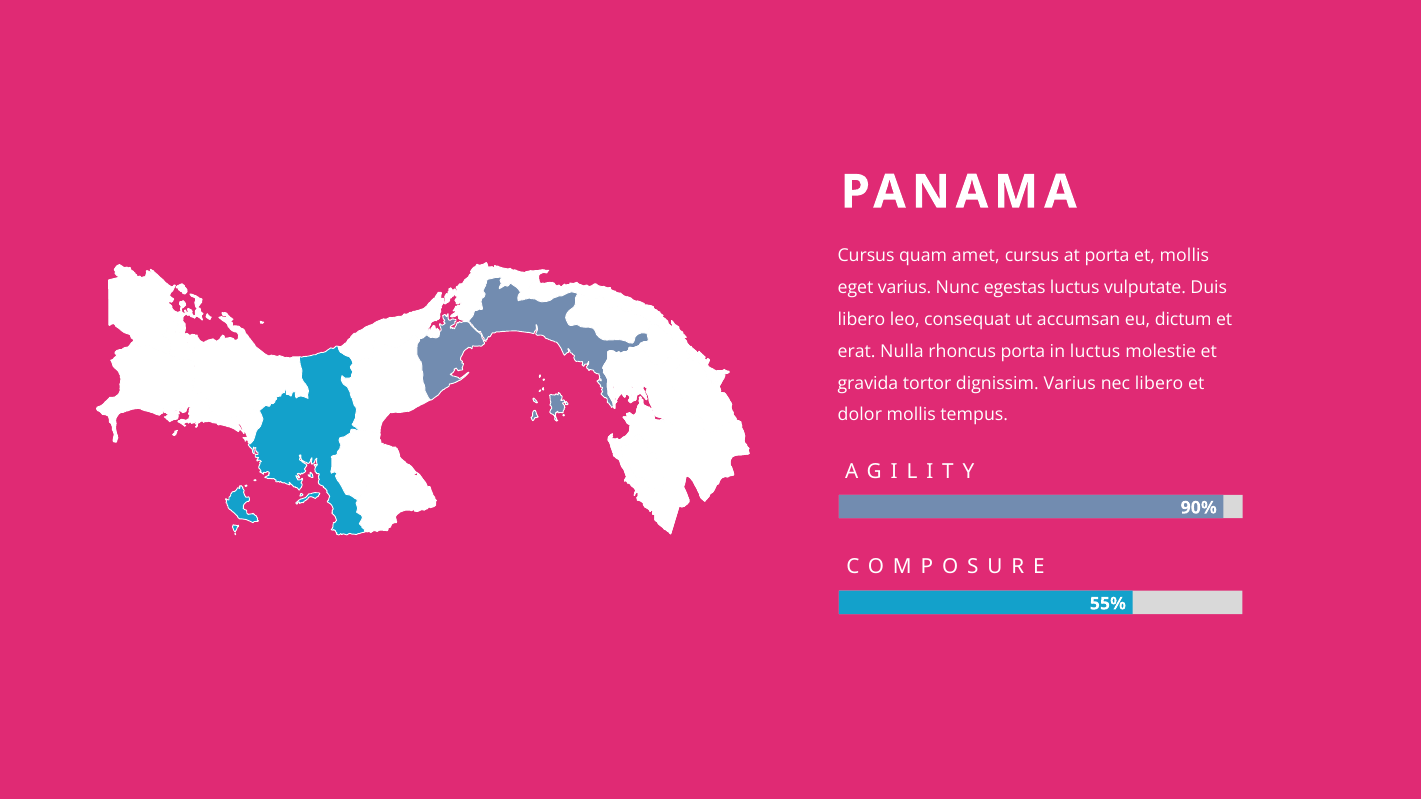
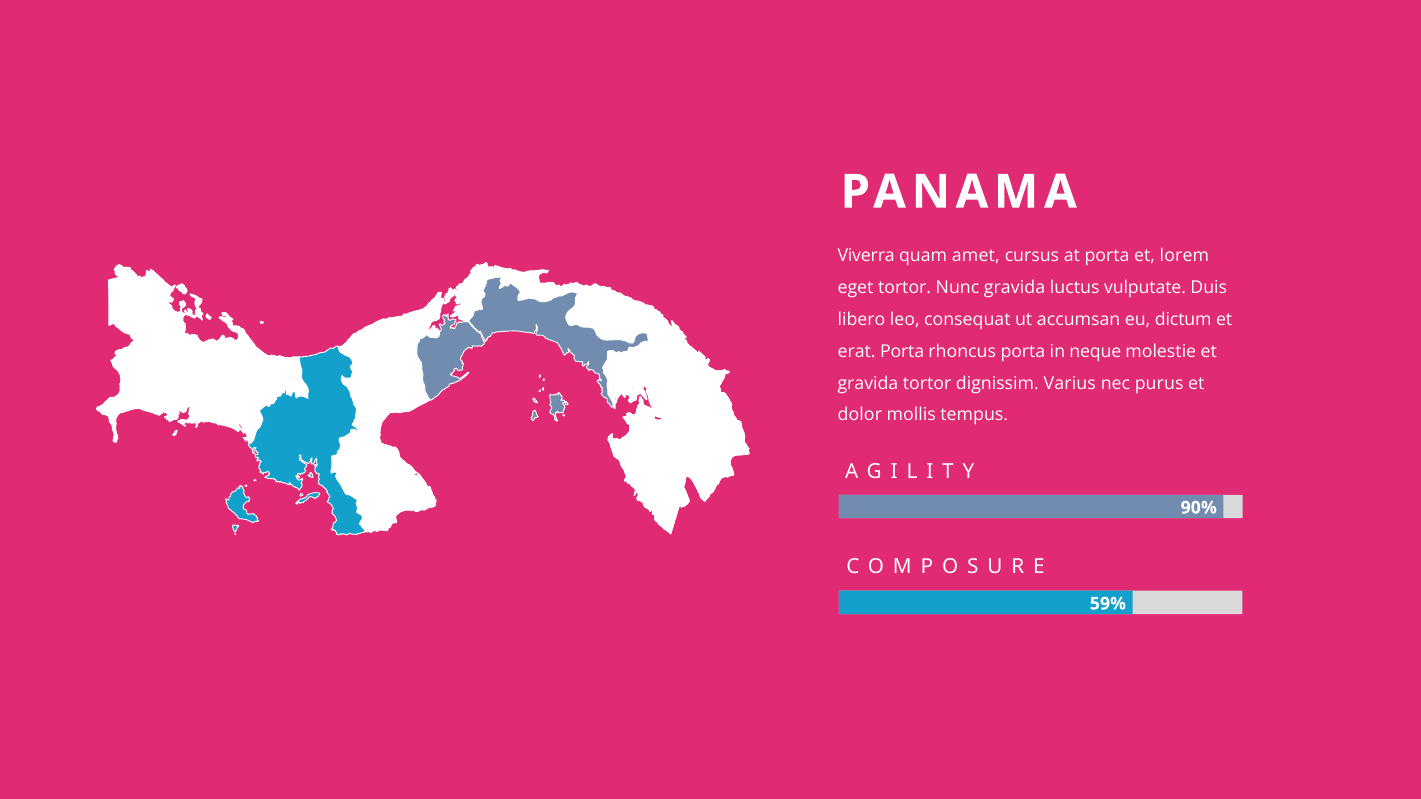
Cursus: Cursus -> Viverra (866, 256)
et mollis: mollis -> lorem (1184, 256)
eget varius: varius -> tortor (905, 288)
Nunc egestas: egestas -> gravida (1015, 288)
erat Nulla: Nulla -> Porta (902, 351)
in luctus: luctus -> neque (1095, 351)
nec libero: libero -> purus (1159, 383)
55%: 55% -> 59% (1108, 604)
